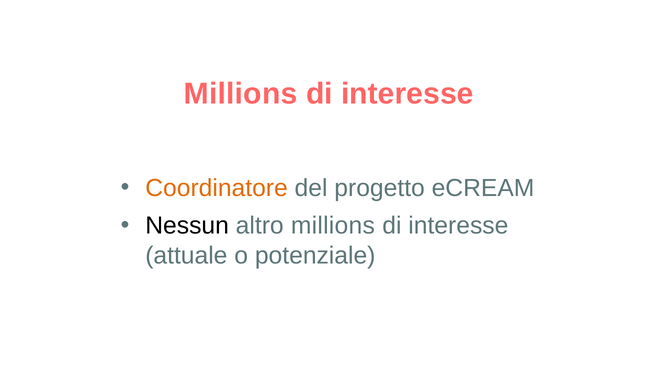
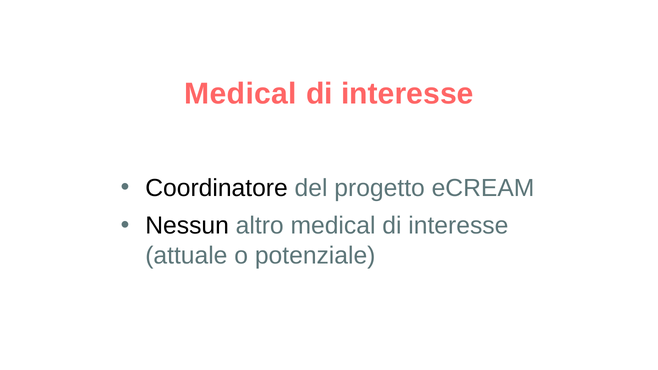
Millions: Millions -> Medical (241, 94)
Coordinatore colour: orange -> black (217, 188)
altro millions: millions -> medical (333, 226)
